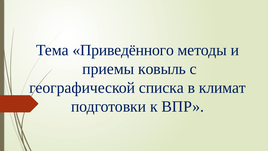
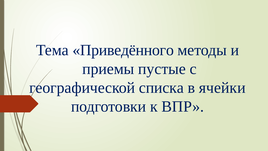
ковыль: ковыль -> пустые (162, 69)
климат: климат -> ячейки (222, 88)
